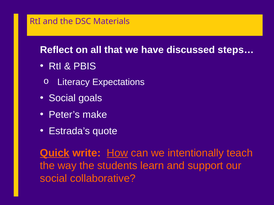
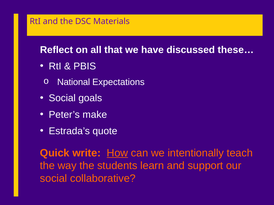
steps…: steps… -> these… (236, 50)
Literacy: Literacy -> National (74, 82)
Quick underline: present -> none (55, 153)
